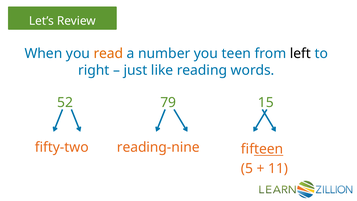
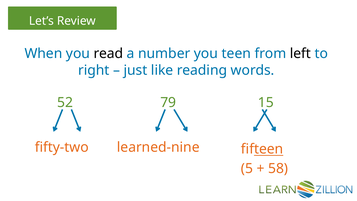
read colour: orange -> black (108, 53)
reading-nine: reading-nine -> learned-nine (158, 147)
11: 11 -> 58 (278, 168)
